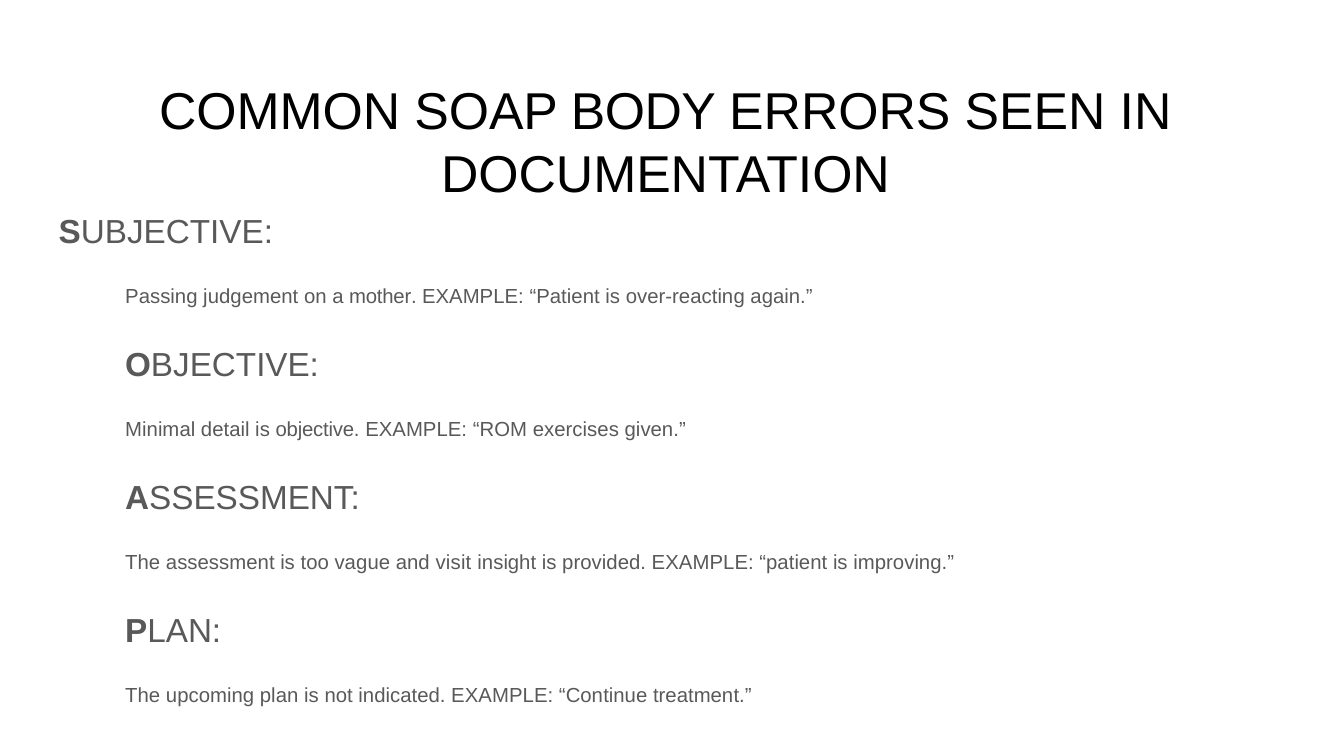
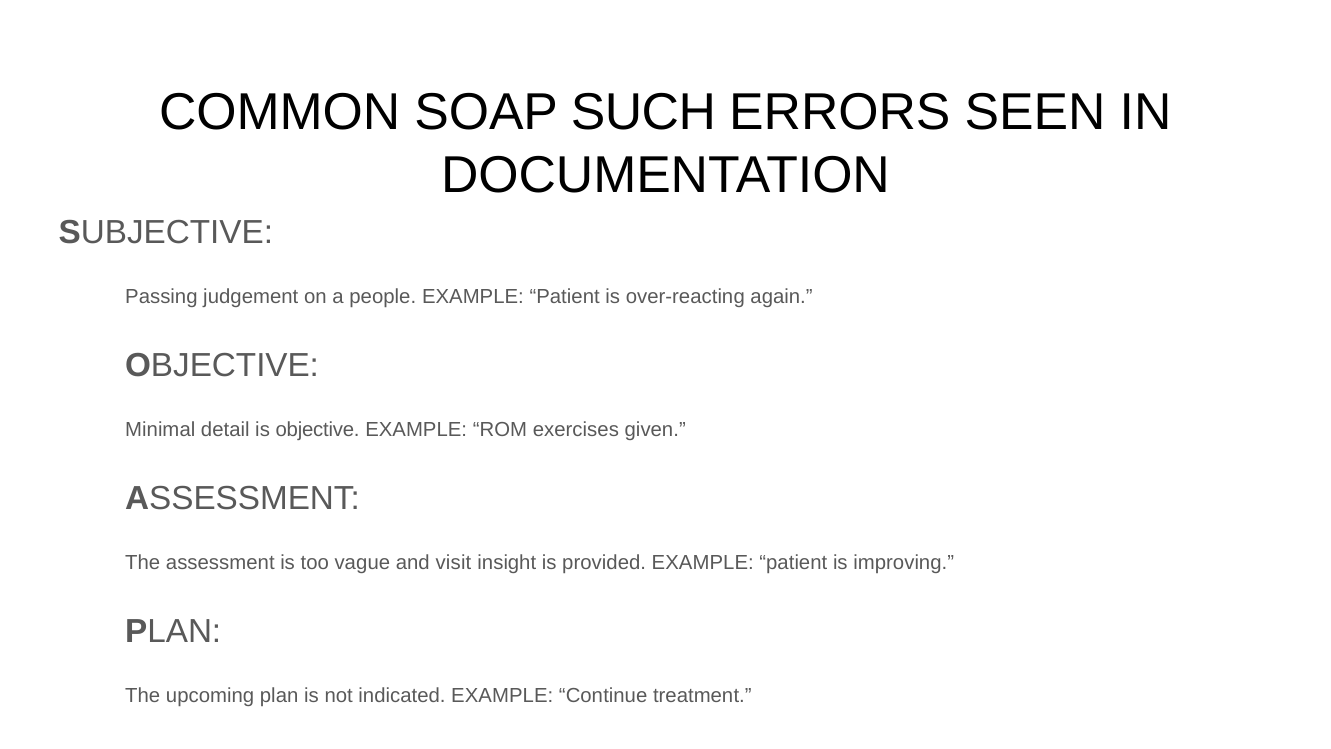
BODY: BODY -> SUCH (643, 113)
mother: mother -> people (383, 297)
